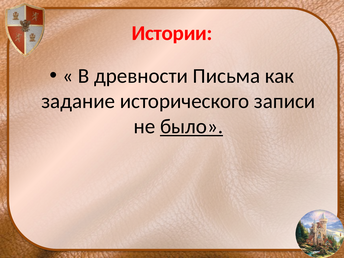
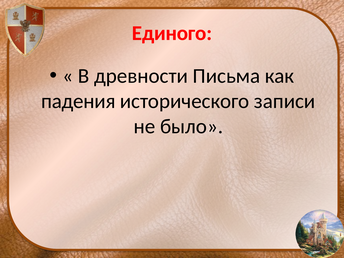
Истории: Истории -> Единого (172, 33)
задание: задание -> падения (78, 101)
было underline: present -> none (192, 127)
